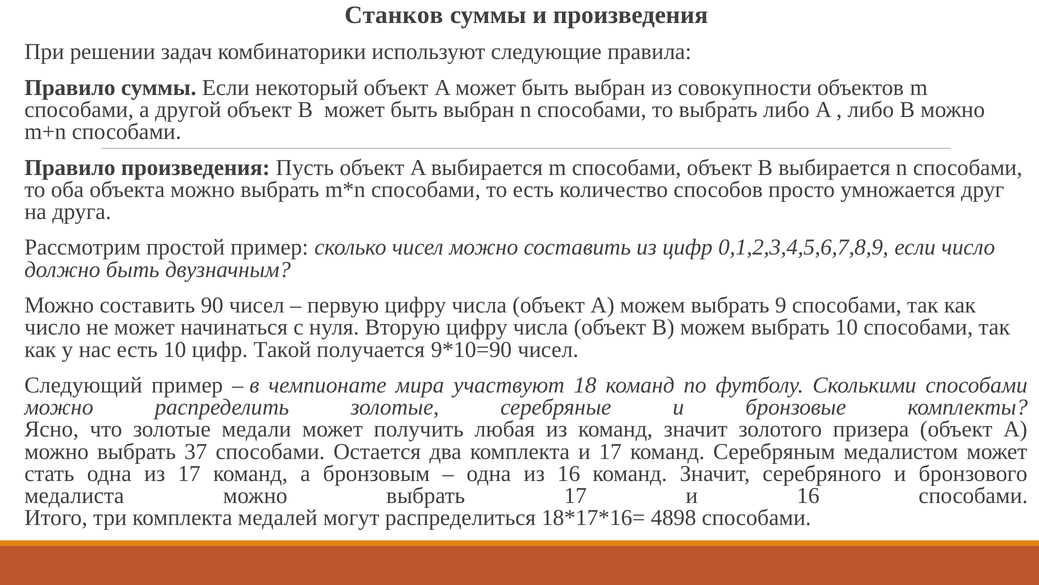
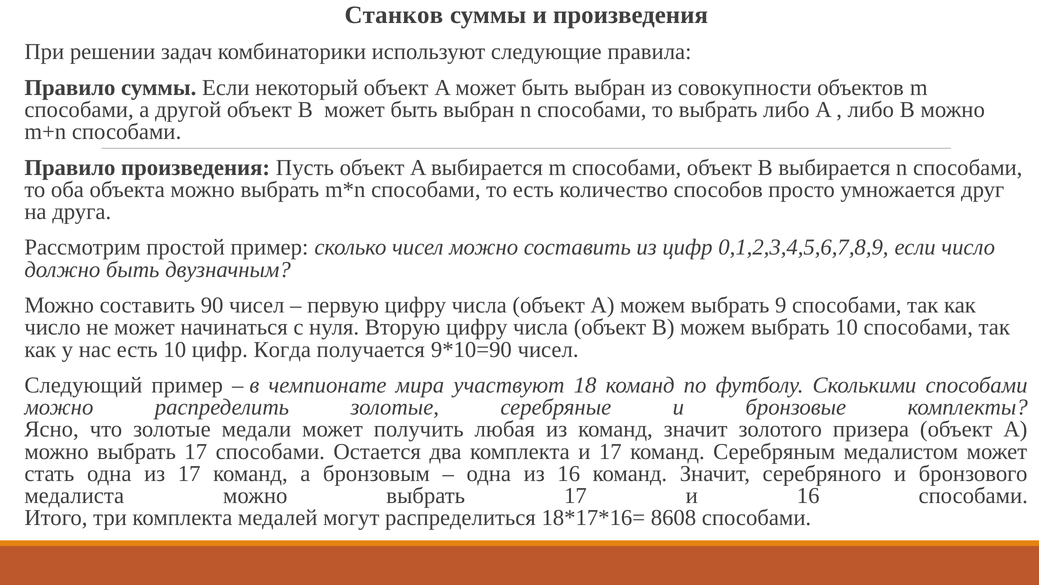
Такой: Такой -> Когда (282, 349)
37: 37 -> 17 (196, 451)
4898: 4898 -> 8608 (673, 517)
